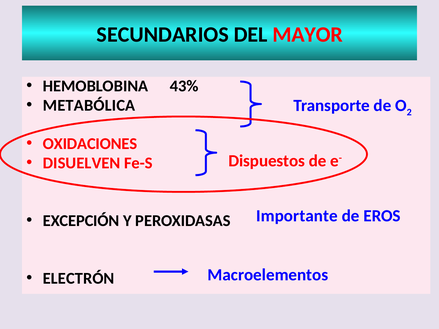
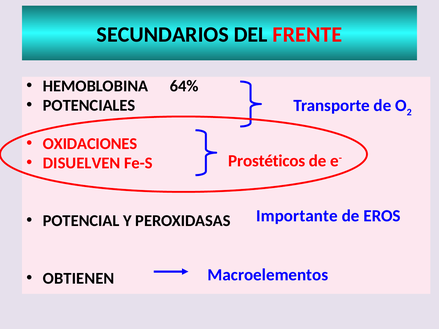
MAYOR: MAYOR -> FRENTE (307, 35)
43%: 43% -> 64% (184, 86)
METABÓLICA: METABÓLICA -> POTENCIALES (89, 105)
Dispuestos: Dispuestos -> Prostéticos (267, 161)
EXCEPCIÓN: EXCEPCIÓN -> POTENCIAL (81, 221)
ELECTRÓN: ELECTRÓN -> OBTIENEN (79, 279)
